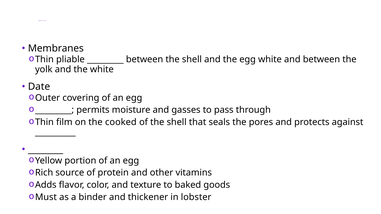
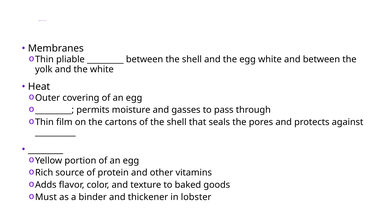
Date: Date -> Heat (39, 87)
cooked: cooked -> cartons (121, 122)
